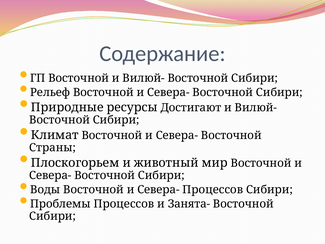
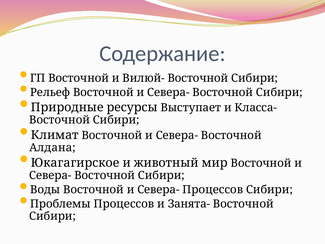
Достигают: Достигают -> Выступает (191, 108)
Вилюй-: Вилюй- -> Класса- (256, 108)
Страны: Страны -> Алдана (52, 148)
Плоскогорьем: Плоскогорьем -> Юкагагирское (75, 163)
